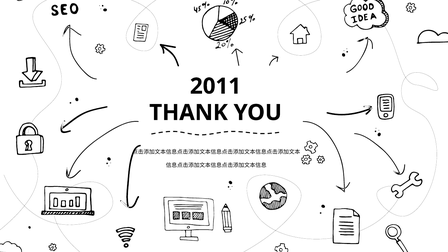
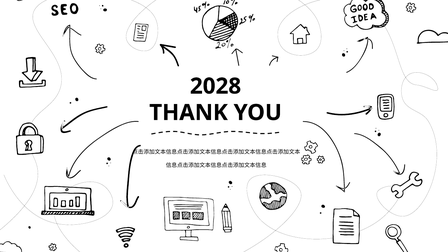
2011: 2011 -> 2028 (216, 86)
